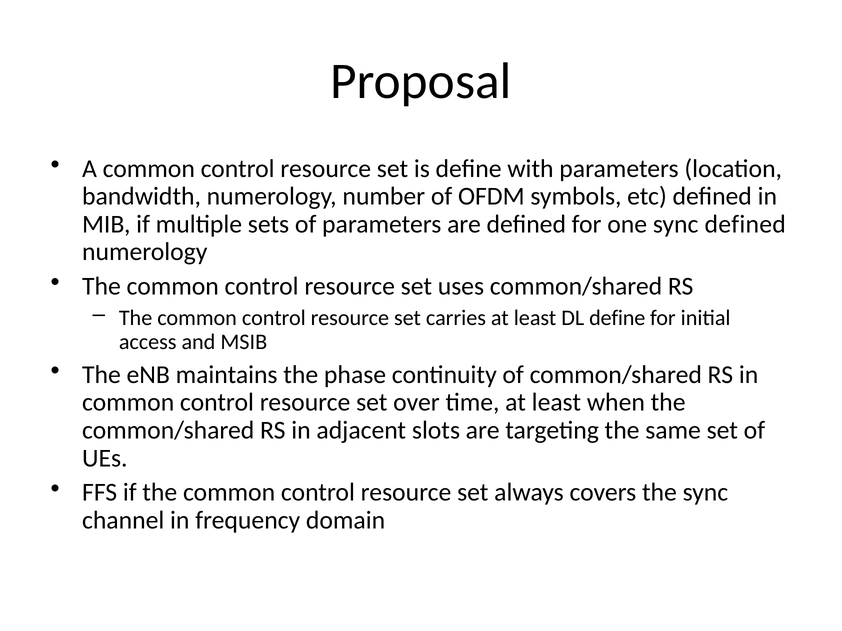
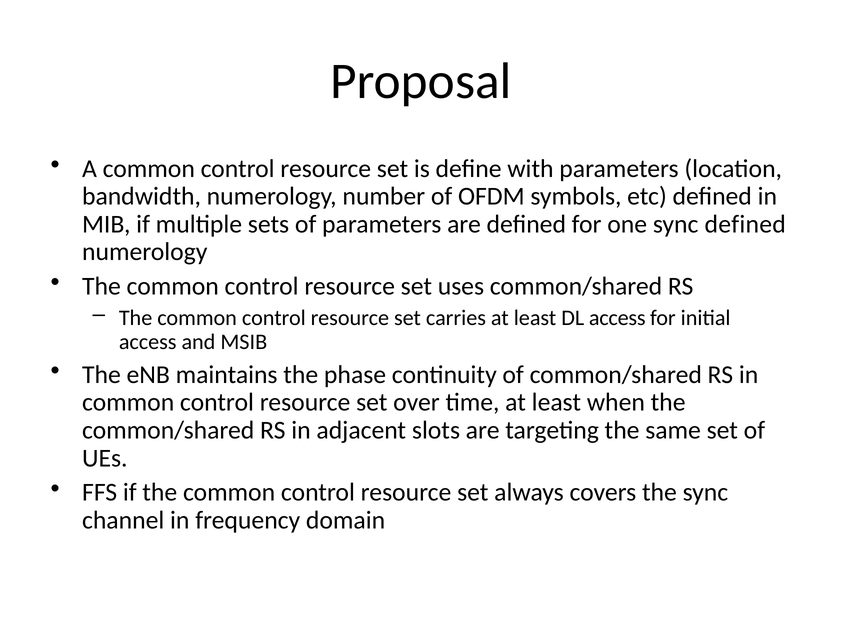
DL define: define -> access (617, 318)
